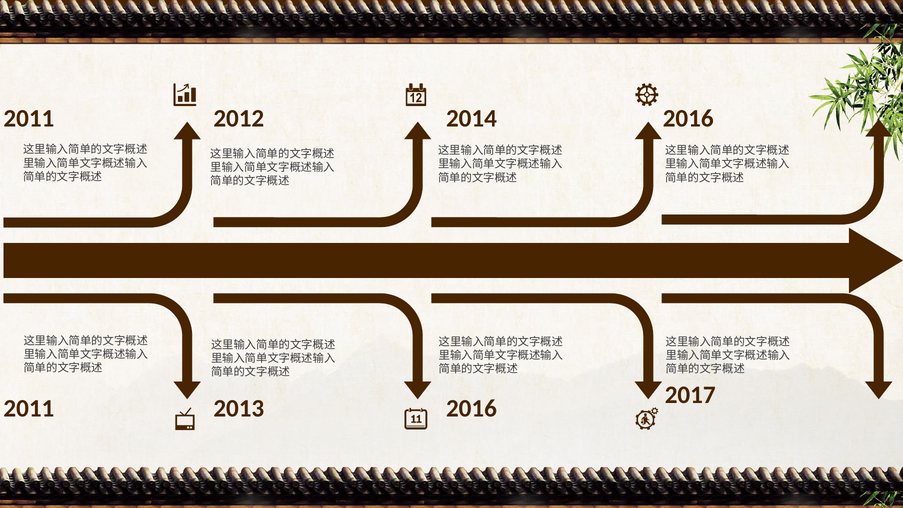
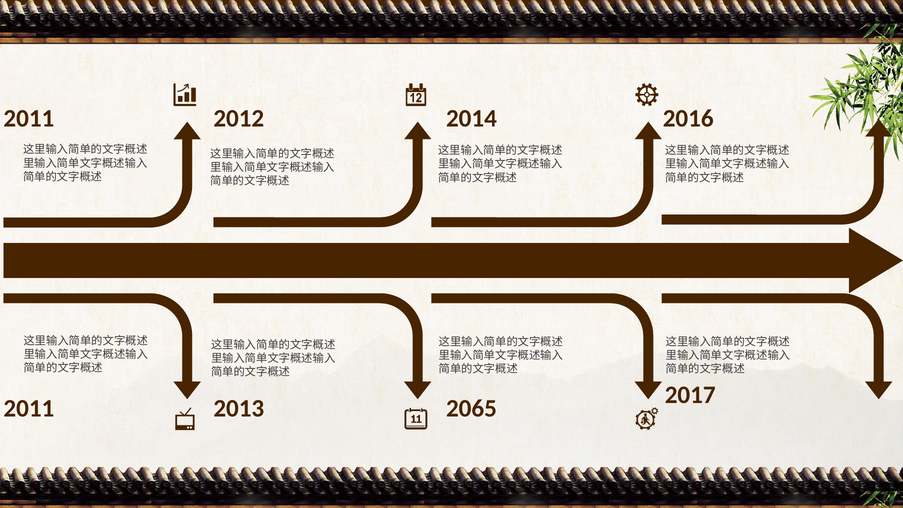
2013 2016: 2016 -> 2065 (471, 409)
